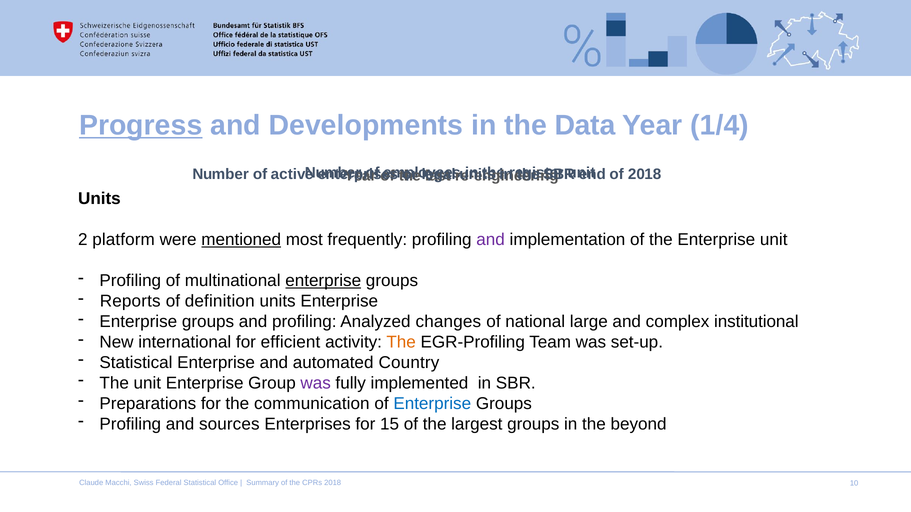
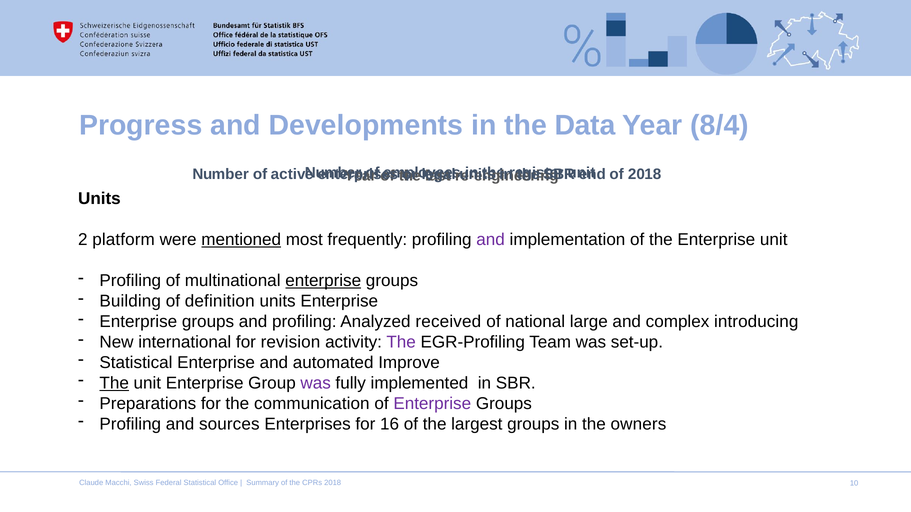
Progress underline: present -> none (141, 126)
1/4: 1/4 -> 8/4 (720, 126)
Reports: Reports -> Building (130, 301)
changes: changes -> received (448, 322)
institutional: institutional -> introducing (756, 322)
efficient: efficient -> revision (290, 342)
The colour: orange -> purple (401, 342)
Country: Country -> Improve (409, 363)
The underline: none -> present (114, 383)
Enterprise colour: blue -> purple (432, 404)
15: 15 -> 16 (390, 424)
beyond: beyond -> owners (638, 424)
